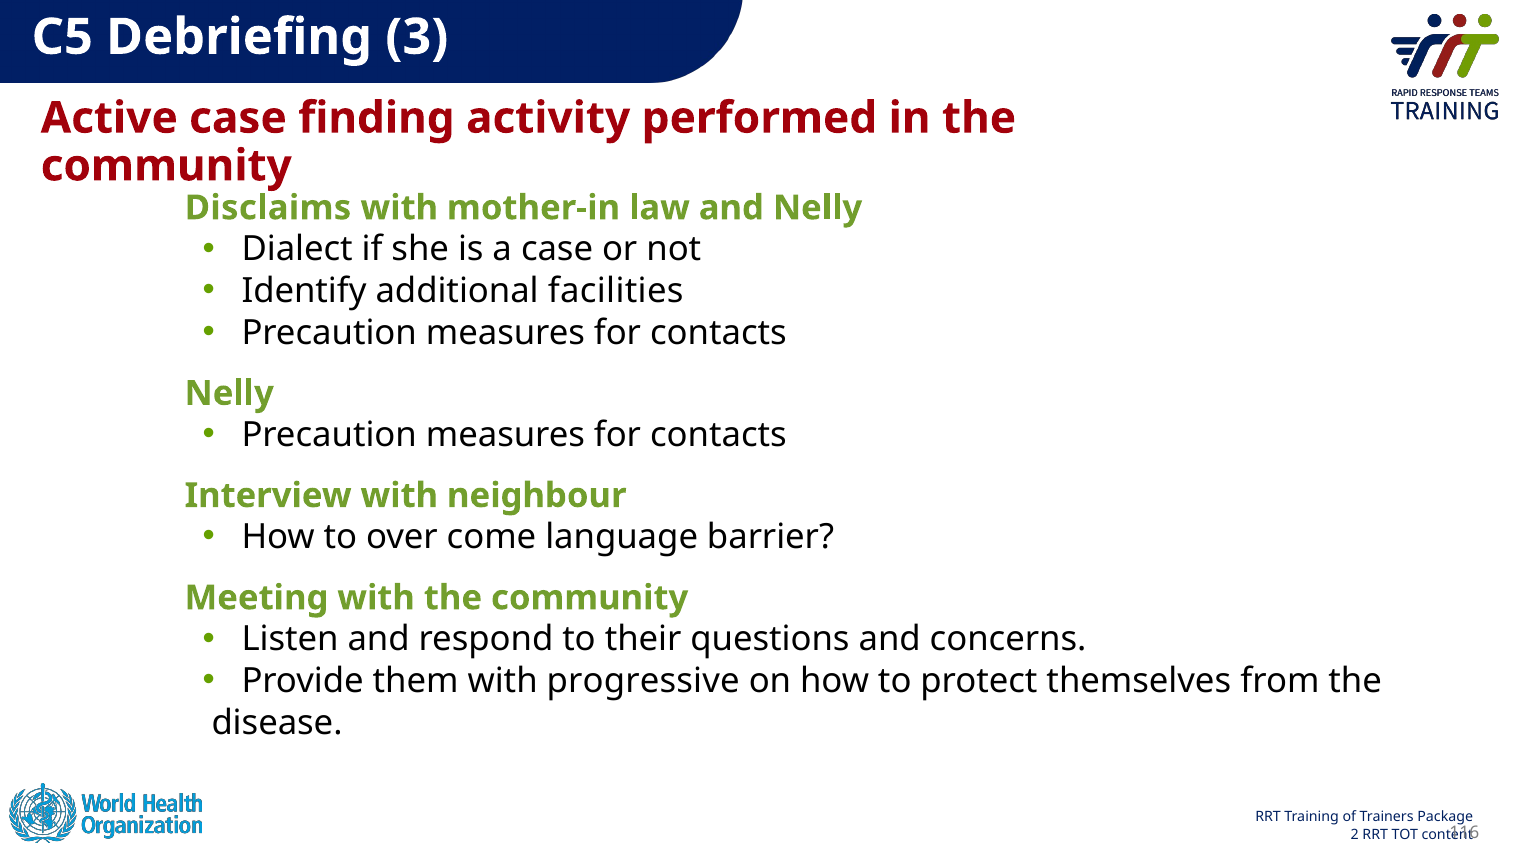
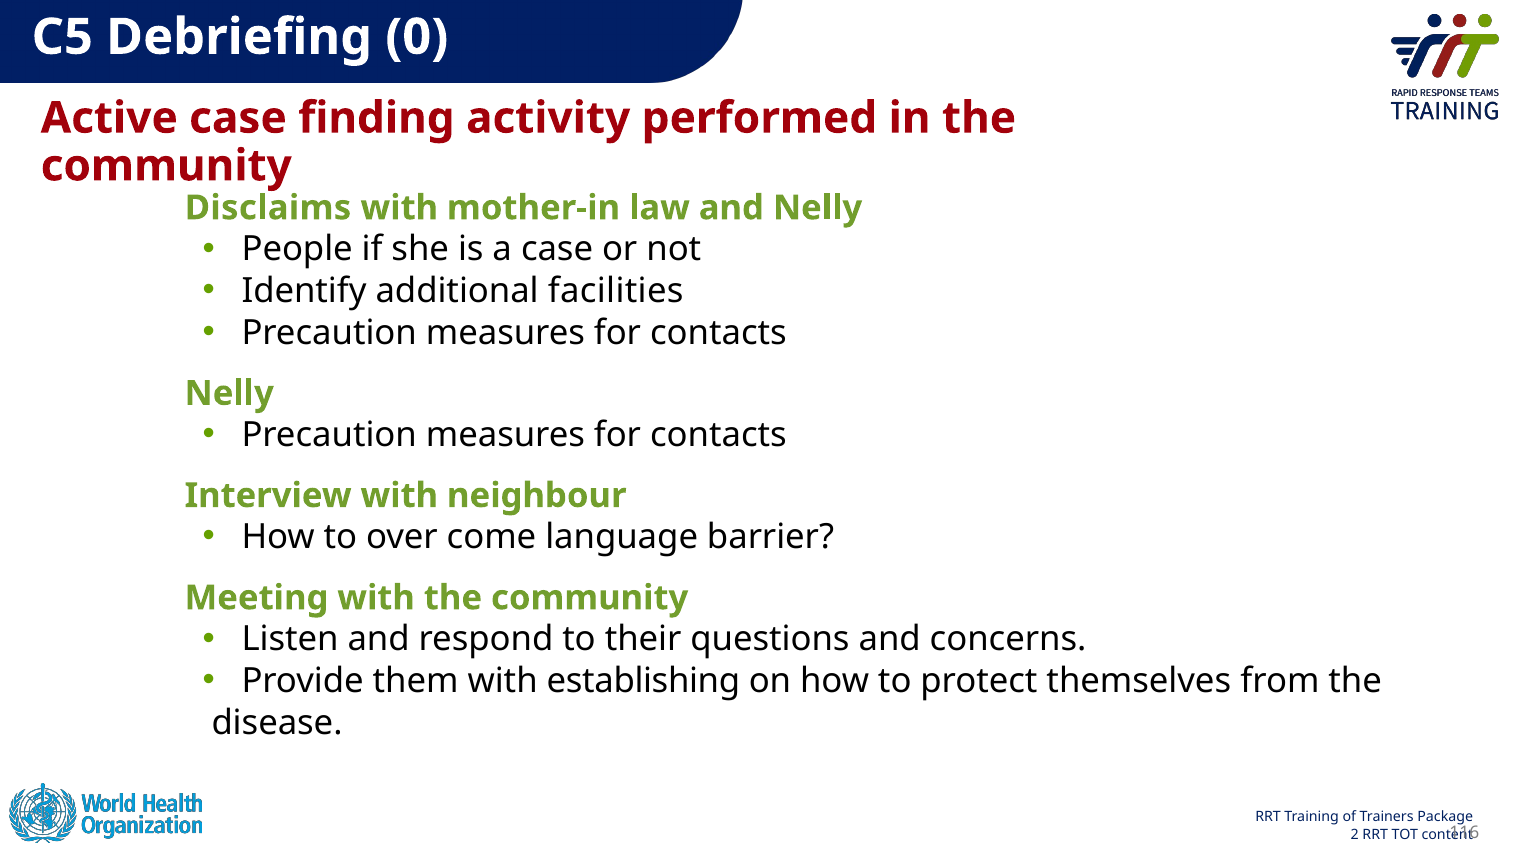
3: 3 -> 0 (417, 37)
Dialect: Dialect -> People (297, 250)
progressive: progressive -> establishing (643, 681)
